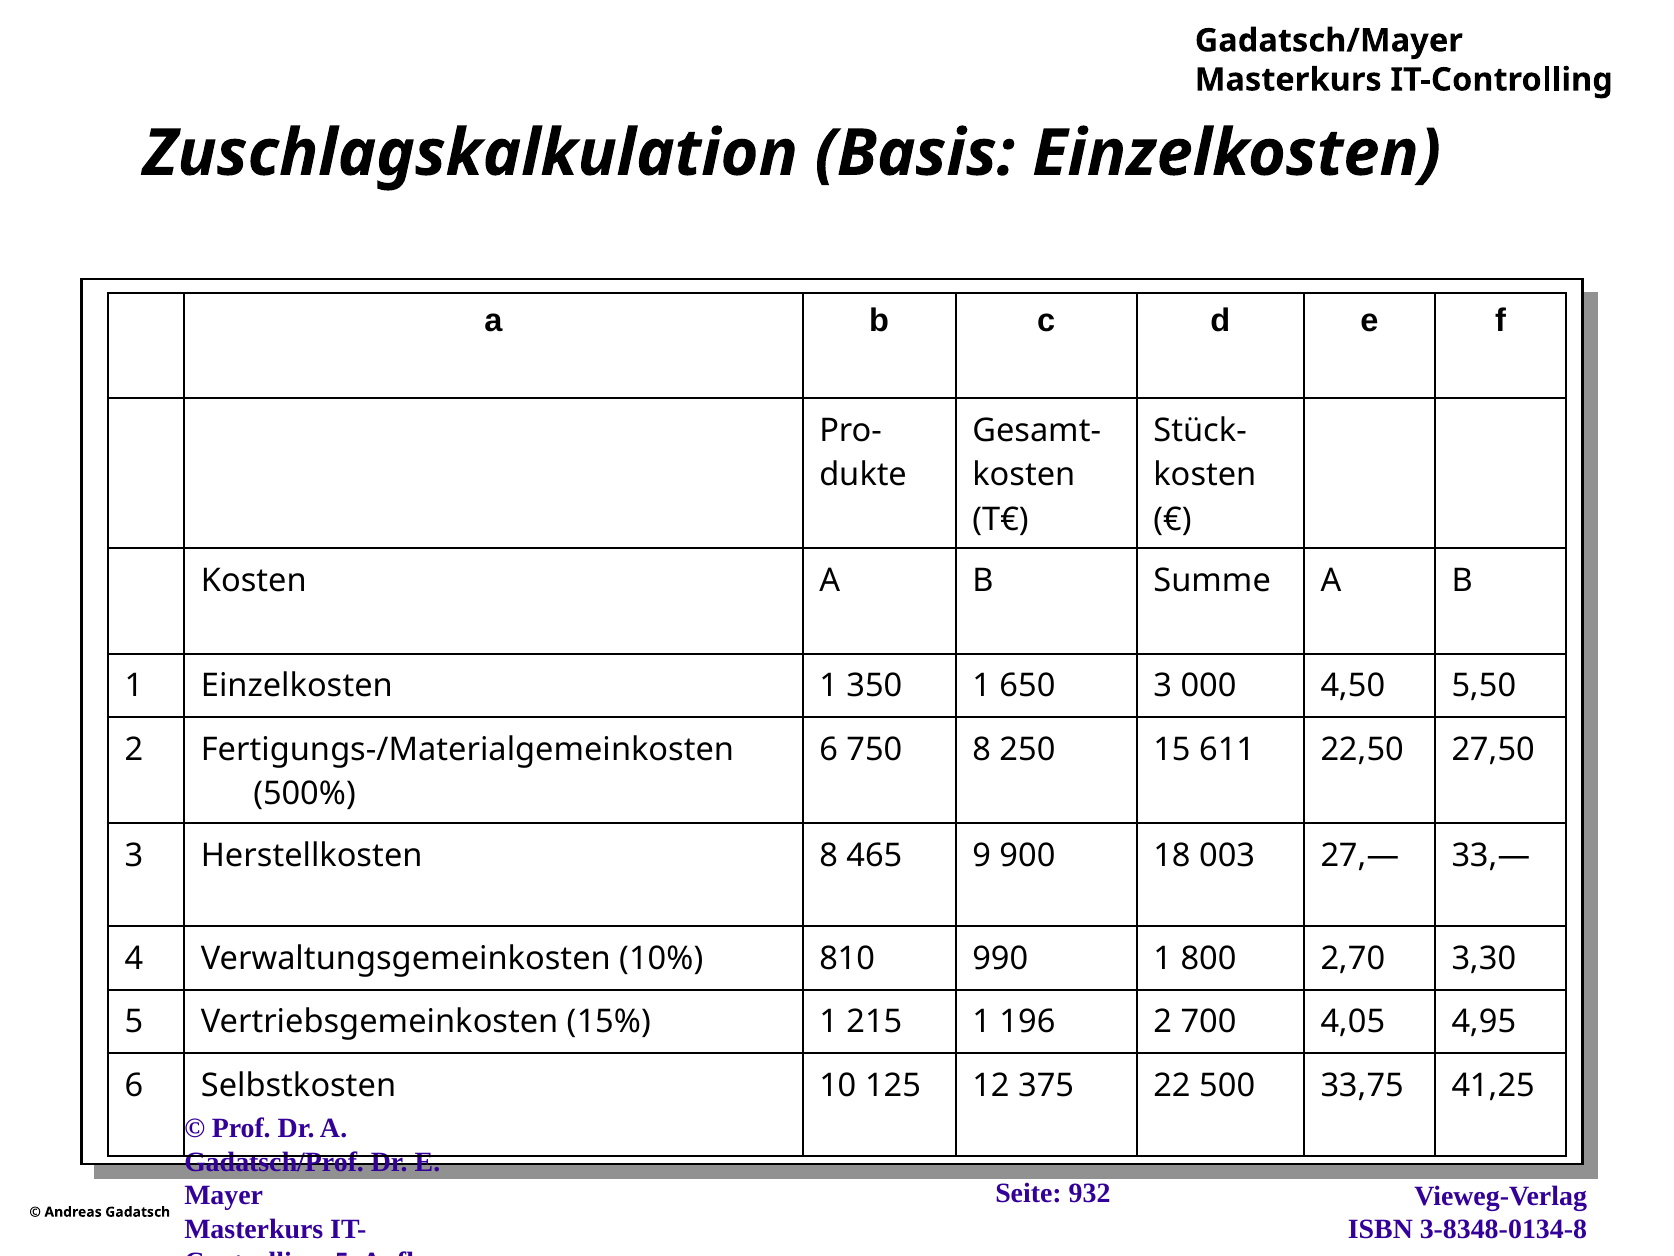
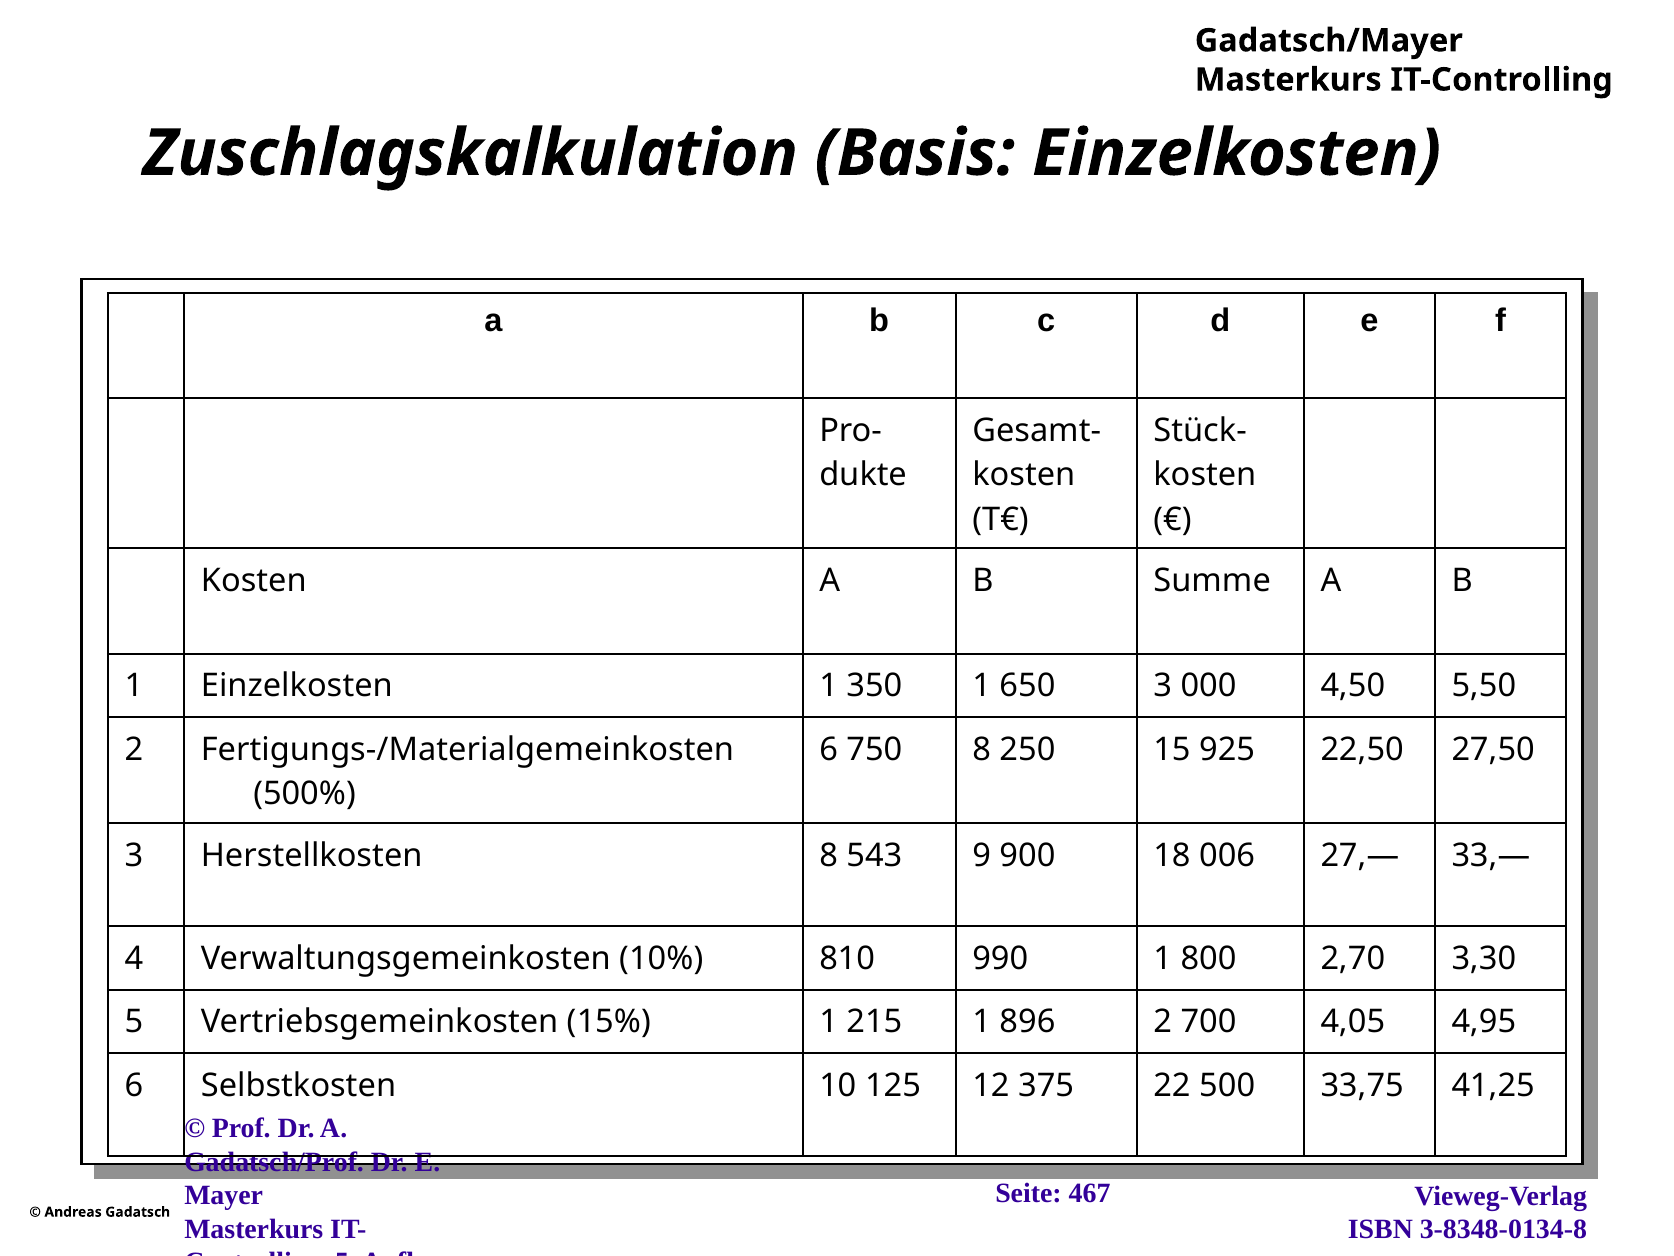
611: 611 -> 925 (1227, 749)
465: 465 -> 543 (874, 855)
003: 003 -> 006 (1227, 855)
196: 196 -> 896 (1027, 1022)
932: 932 -> 467 (1090, 1193)
